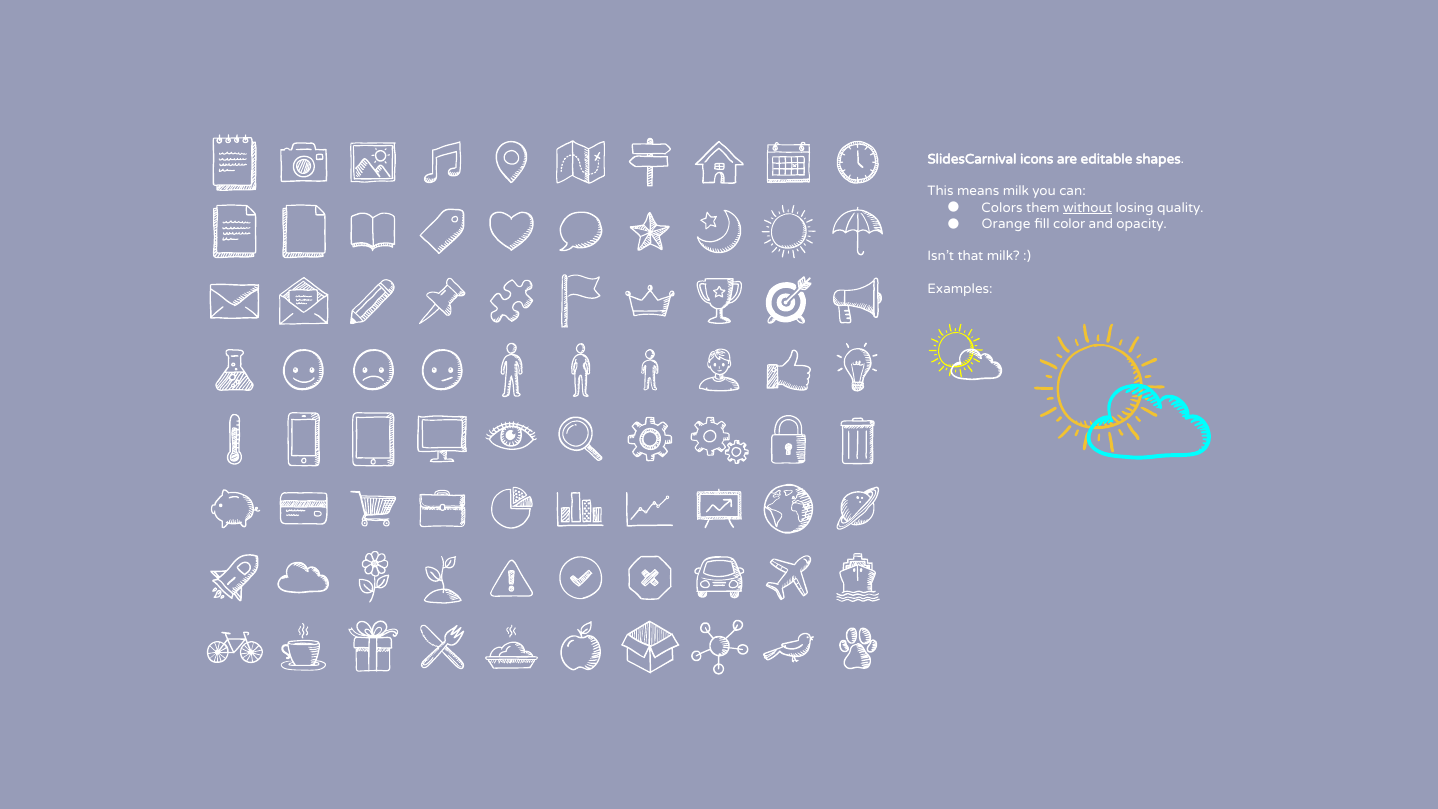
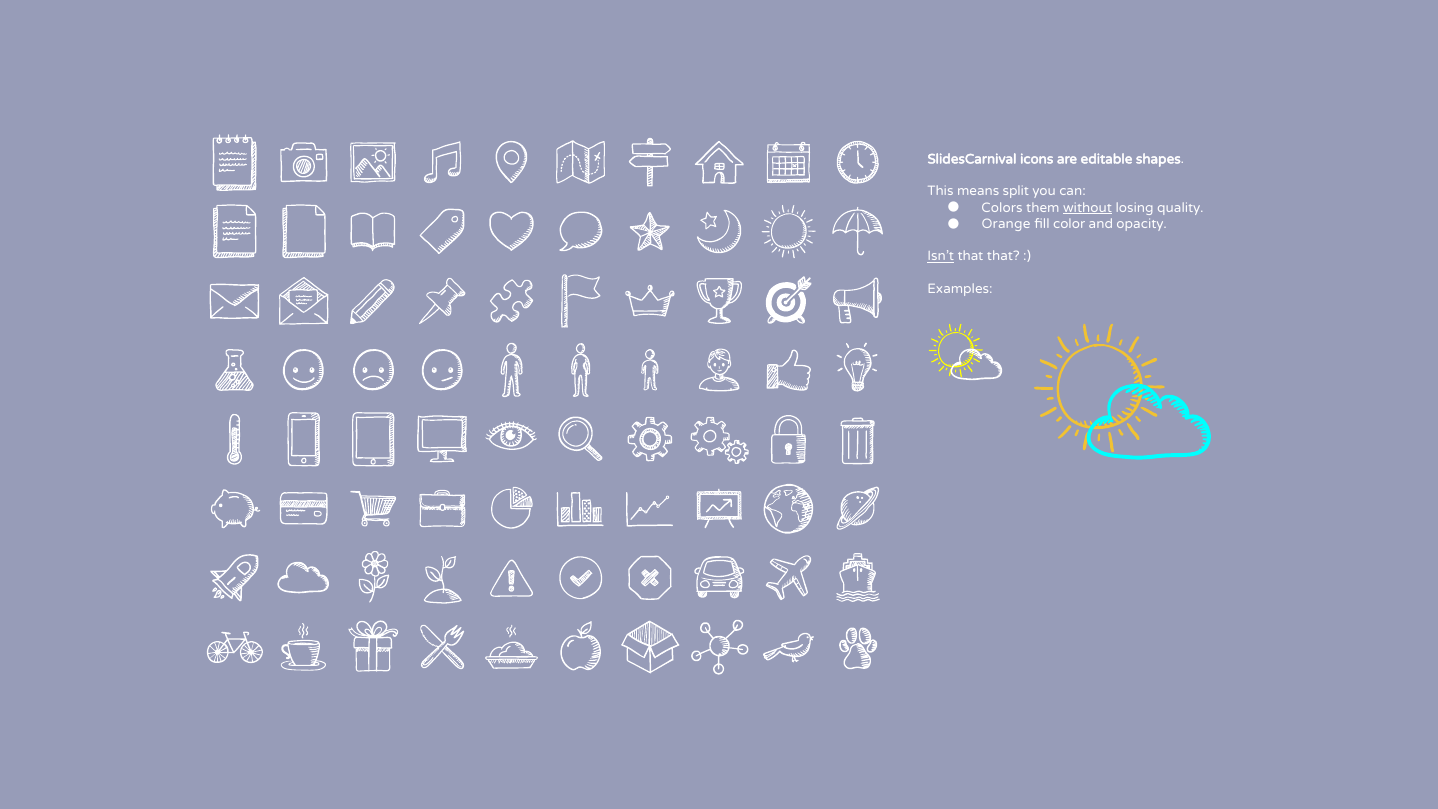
means milk: milk -> split (1016, 191)
Isn’t underline: none -> present (941, 256)
that milk: milk -> that (1003, 256)
